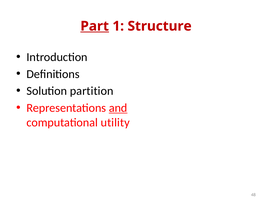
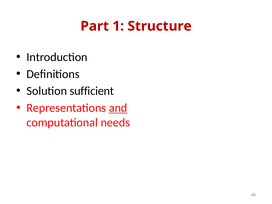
Part underline: present -> none (95, 26)
partition: partition -> sufficient (92, 91)
utility: utility -> needs (115, 122)
